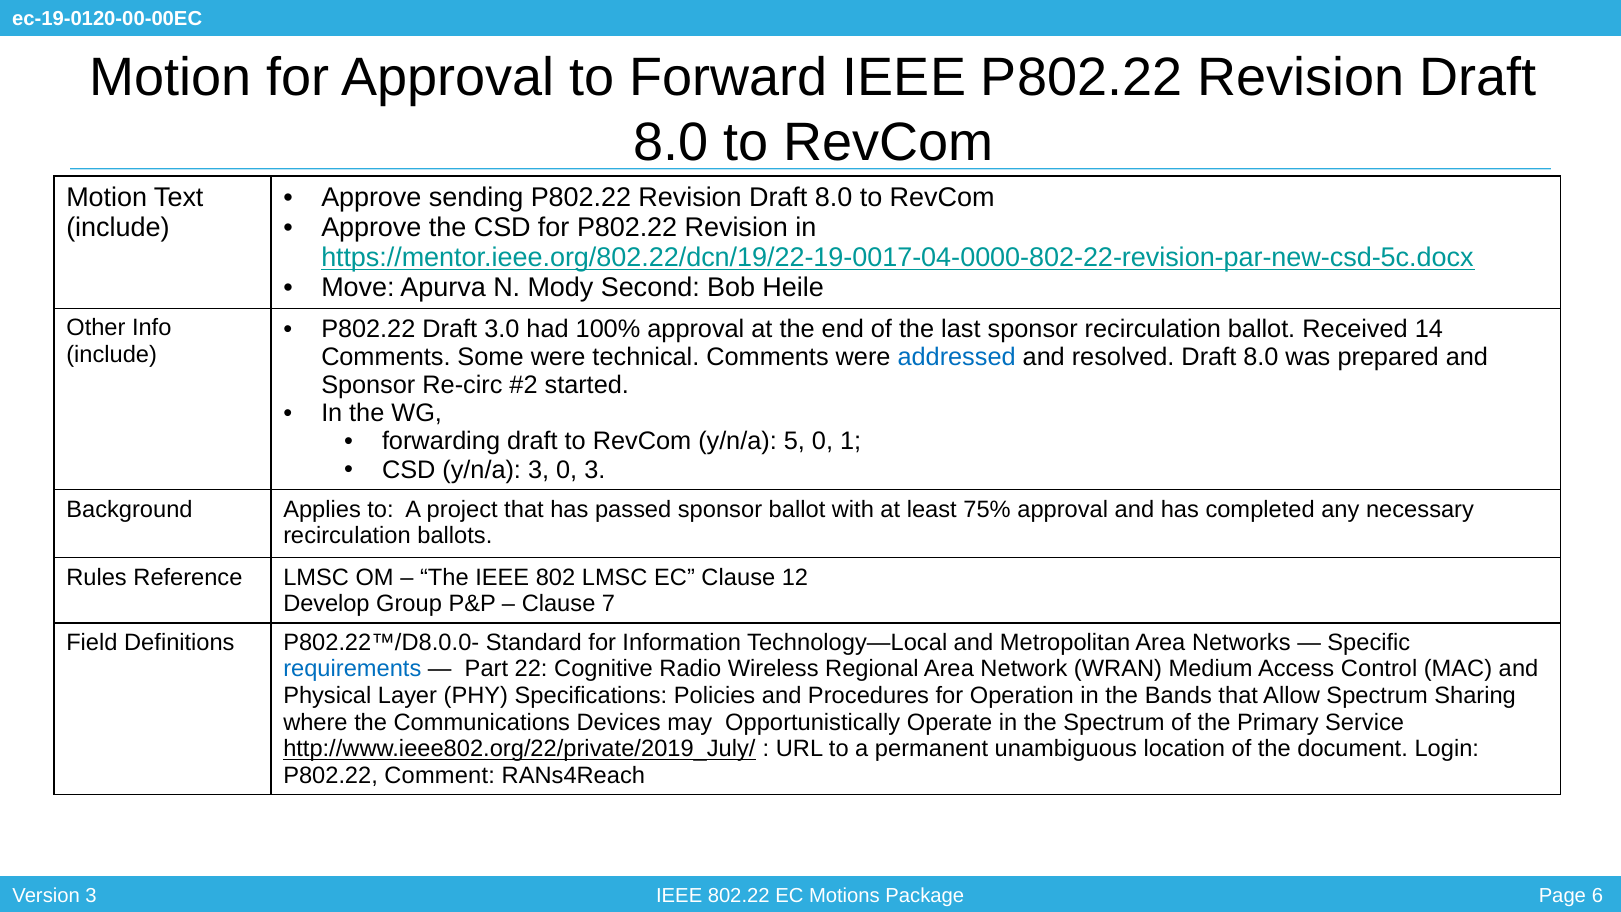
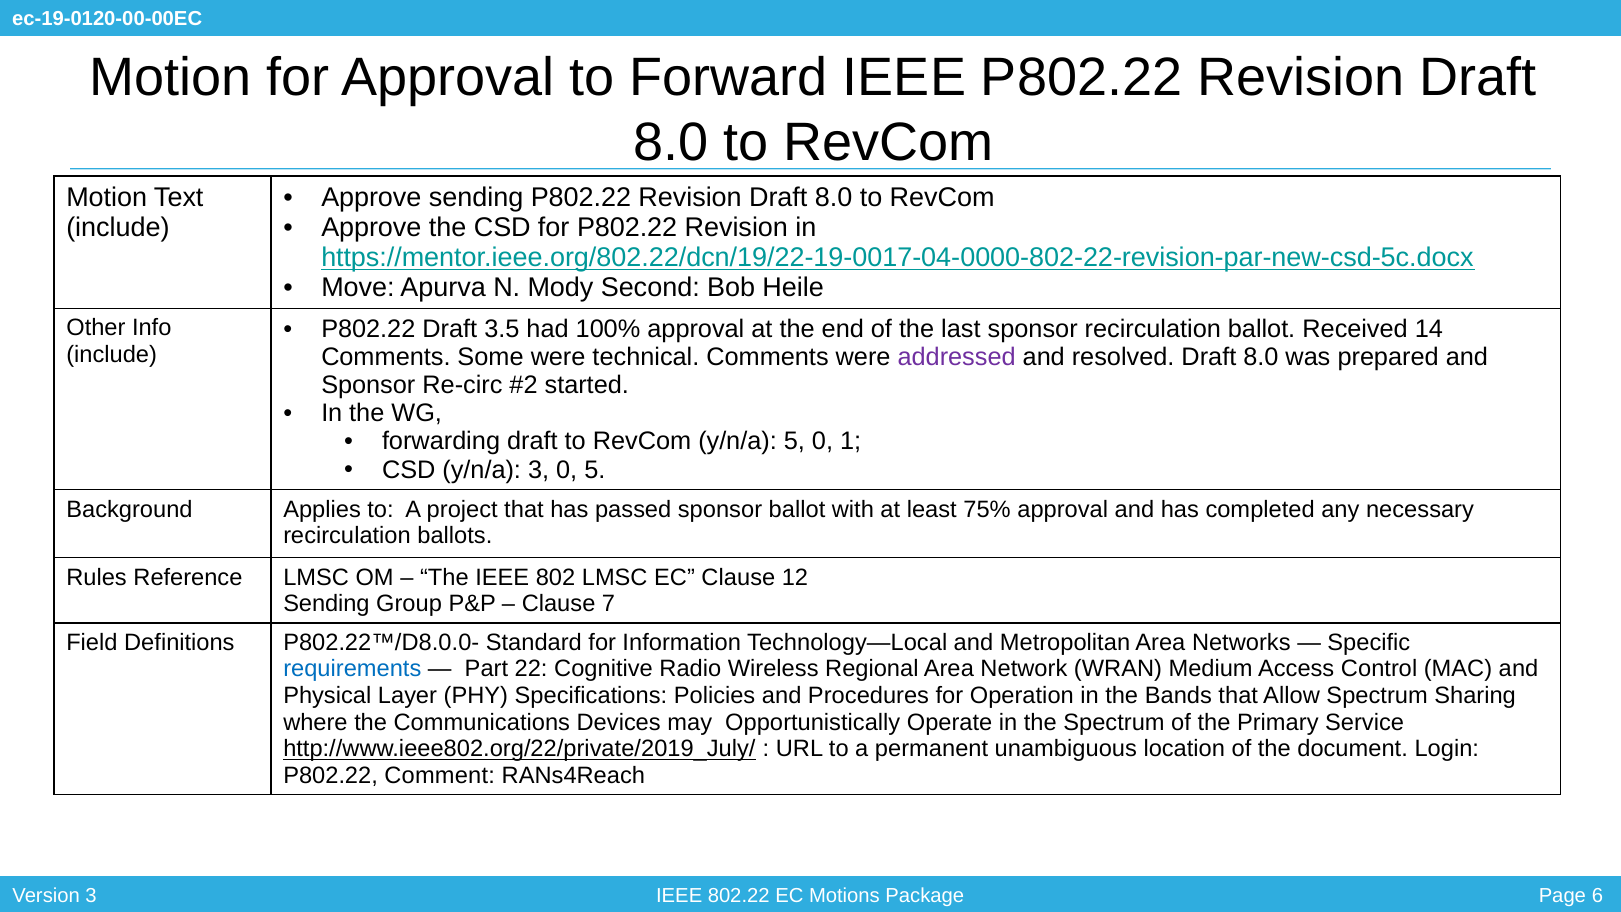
3.0: 3.0 -> 3.5 (502, 329)
addressed colour: blue -> purple (957, 357)
0 3: 3 -> 5 (595, 470)
Develop: Develop -> Sending (326, 604)
